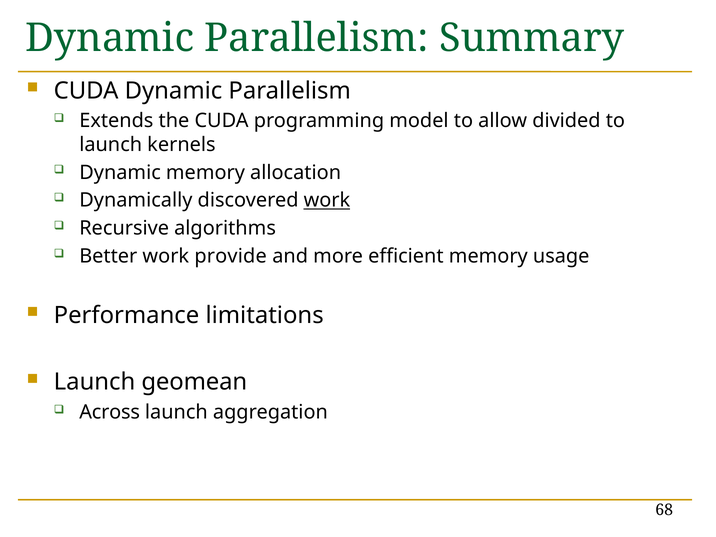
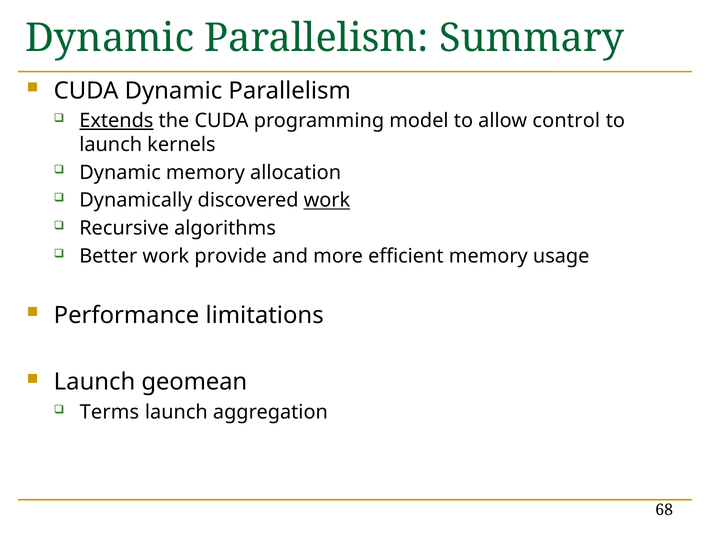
Extends underline: none -> present (116, 121)
divided: divided -> control (566, 121)
Across: Across -> Terms (109, 412)
